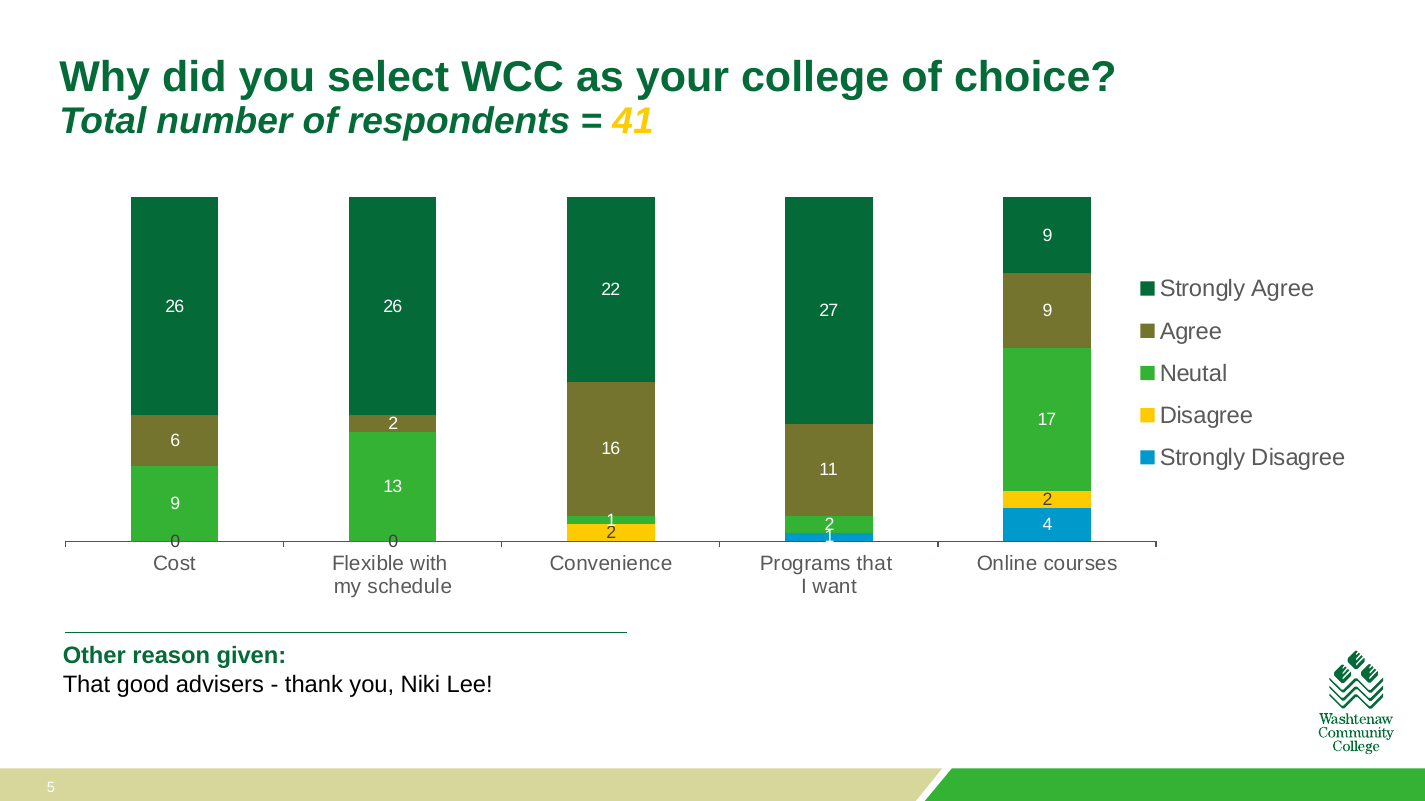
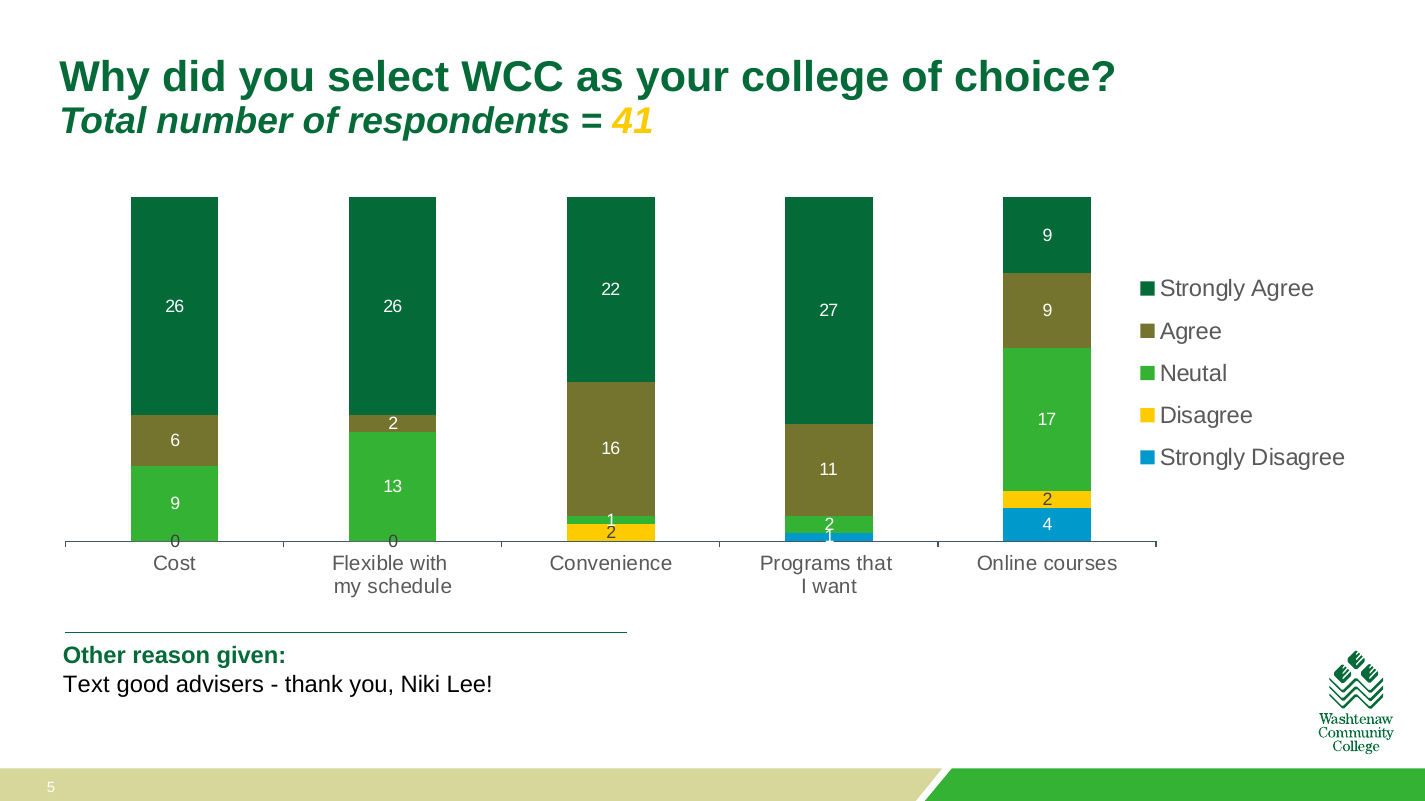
That: That -> Text (86, 685)
